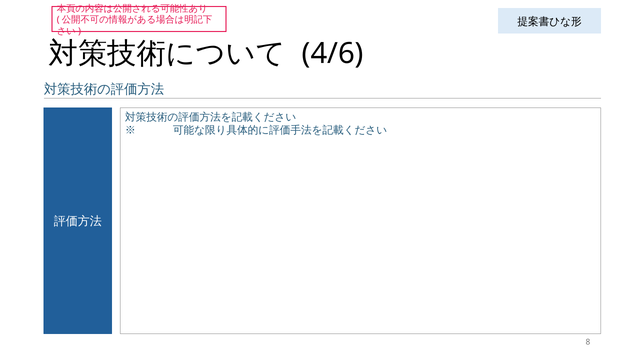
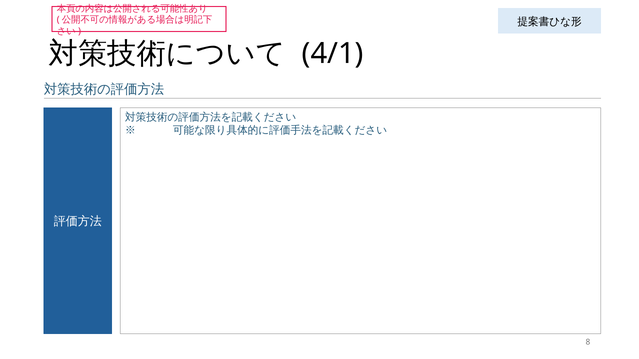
4/6: 4/6 -> 4/1 (333, 54)
